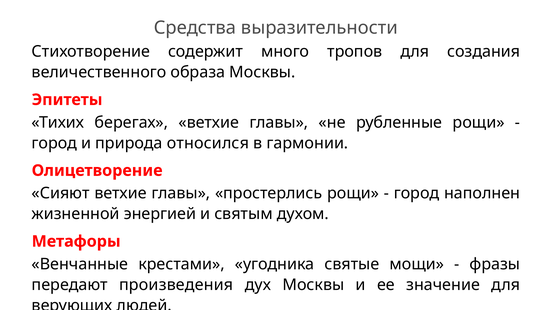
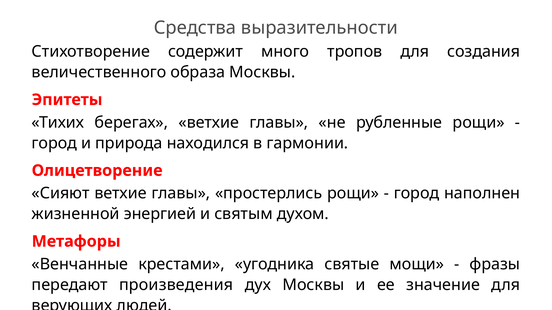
относился: относился -> находился (208, 143)
